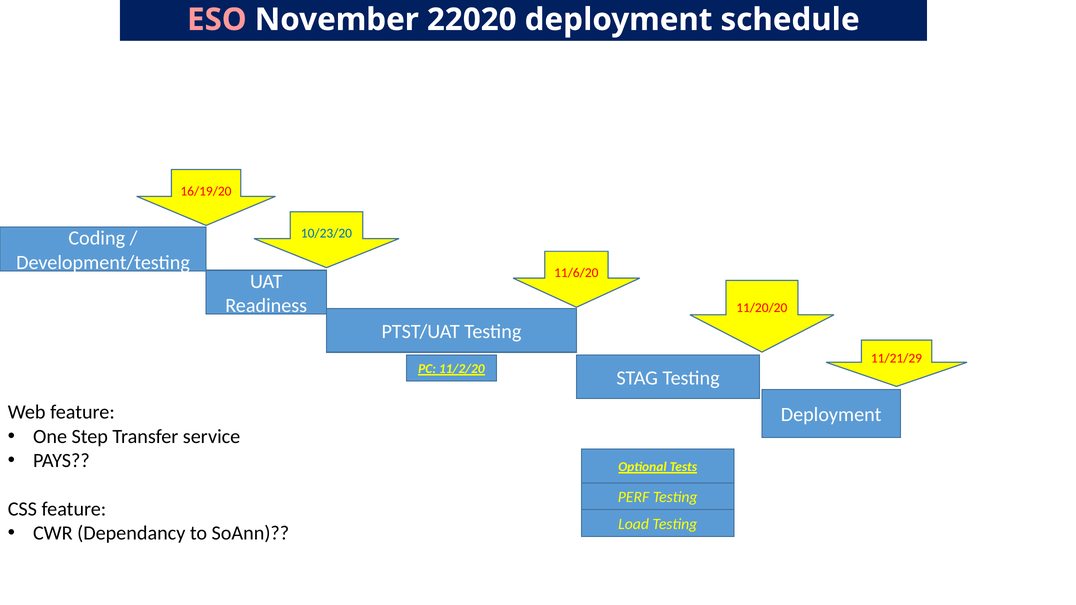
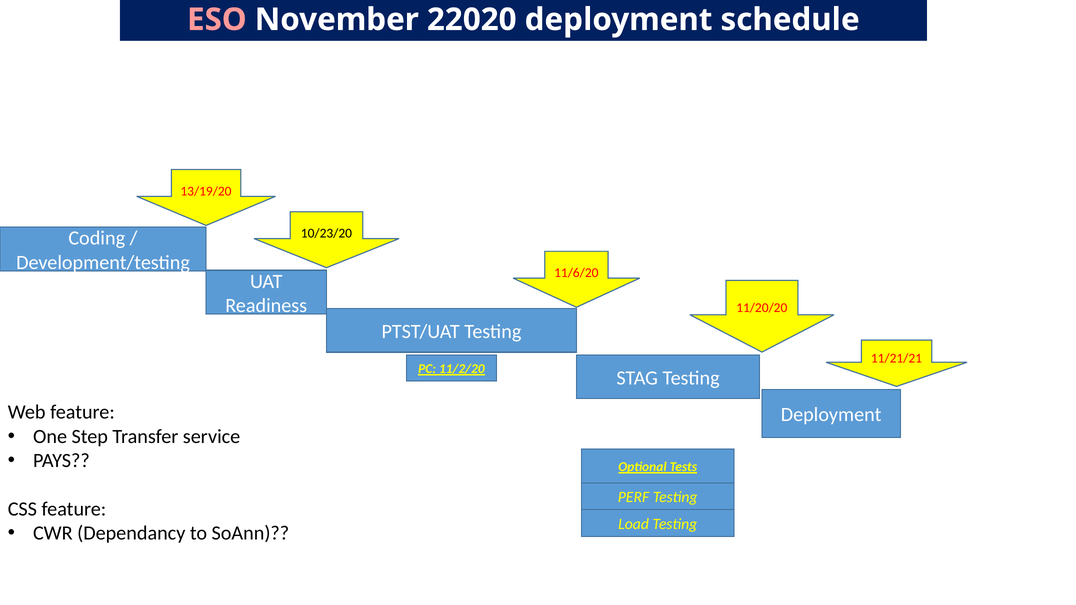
16/19/20: 16/19/20 -> 13/19/20 (206, 191)
10/23/20 colour: blue -> black (326, 233)
11/21/29: 11/21/29 -> 11/21/21 (896, 358)
